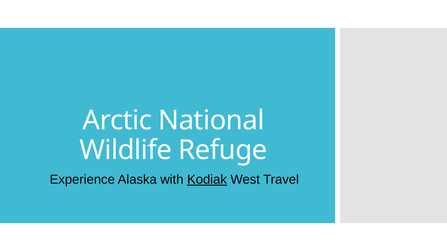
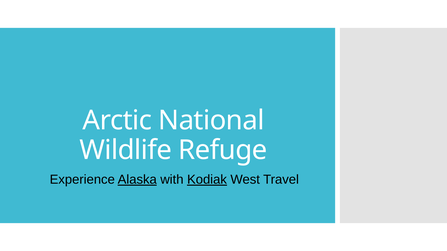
Alaska underline: none -> present (137, 180)
